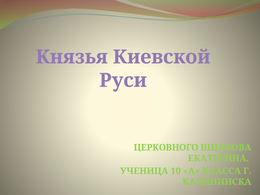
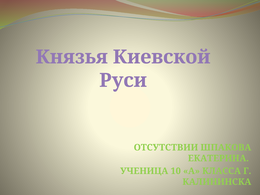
ЦЕРКОВНОГО: ЦЕРКОВНОГО -> ОТСУТСТВИИ (166, 147)
